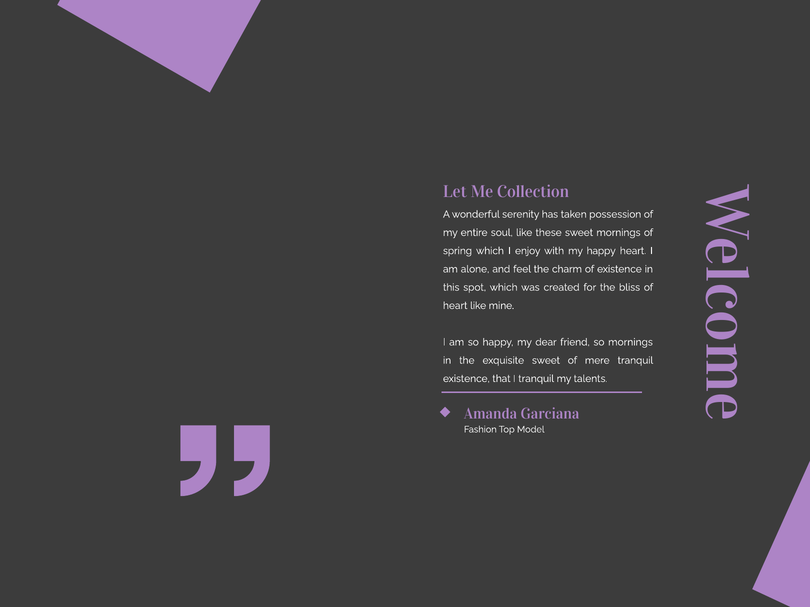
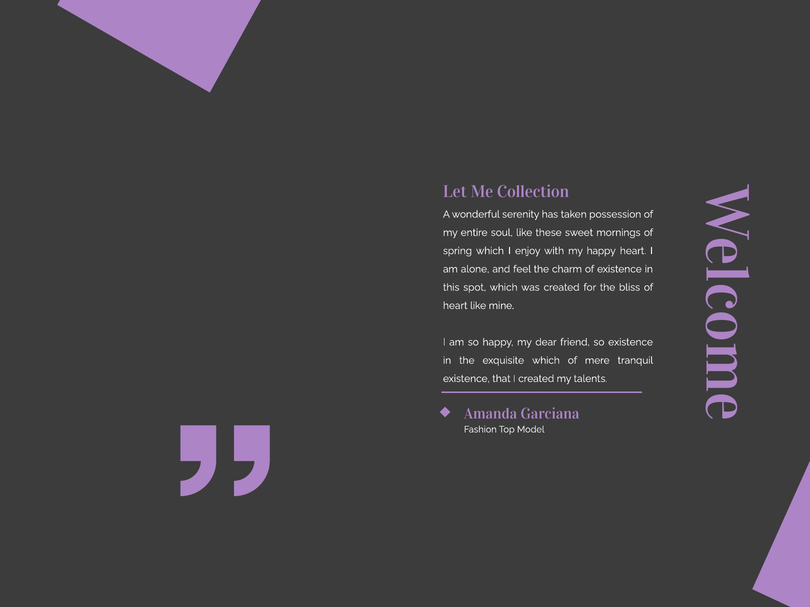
so mornings: mornings -> existence (631, 342)
exquisite sweet: sweet -> which (546, 361)
I tranquil: tranquil -> created (536, 379)
